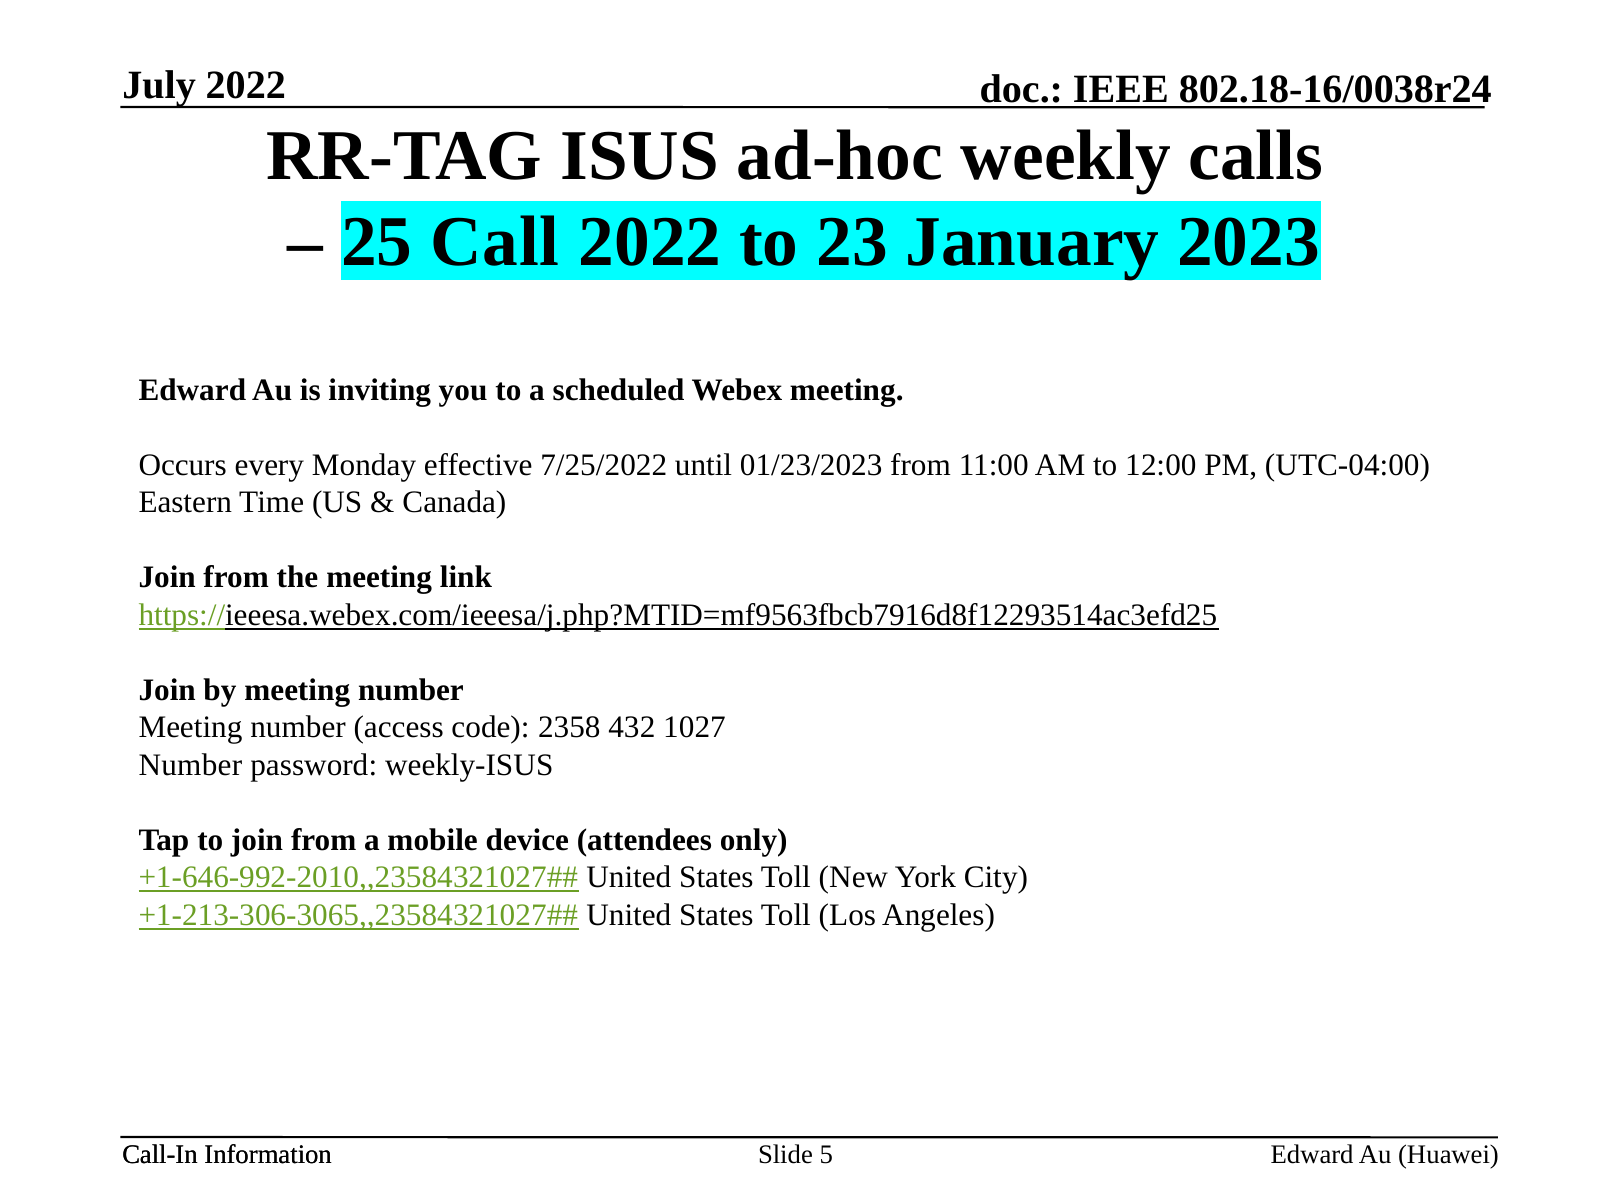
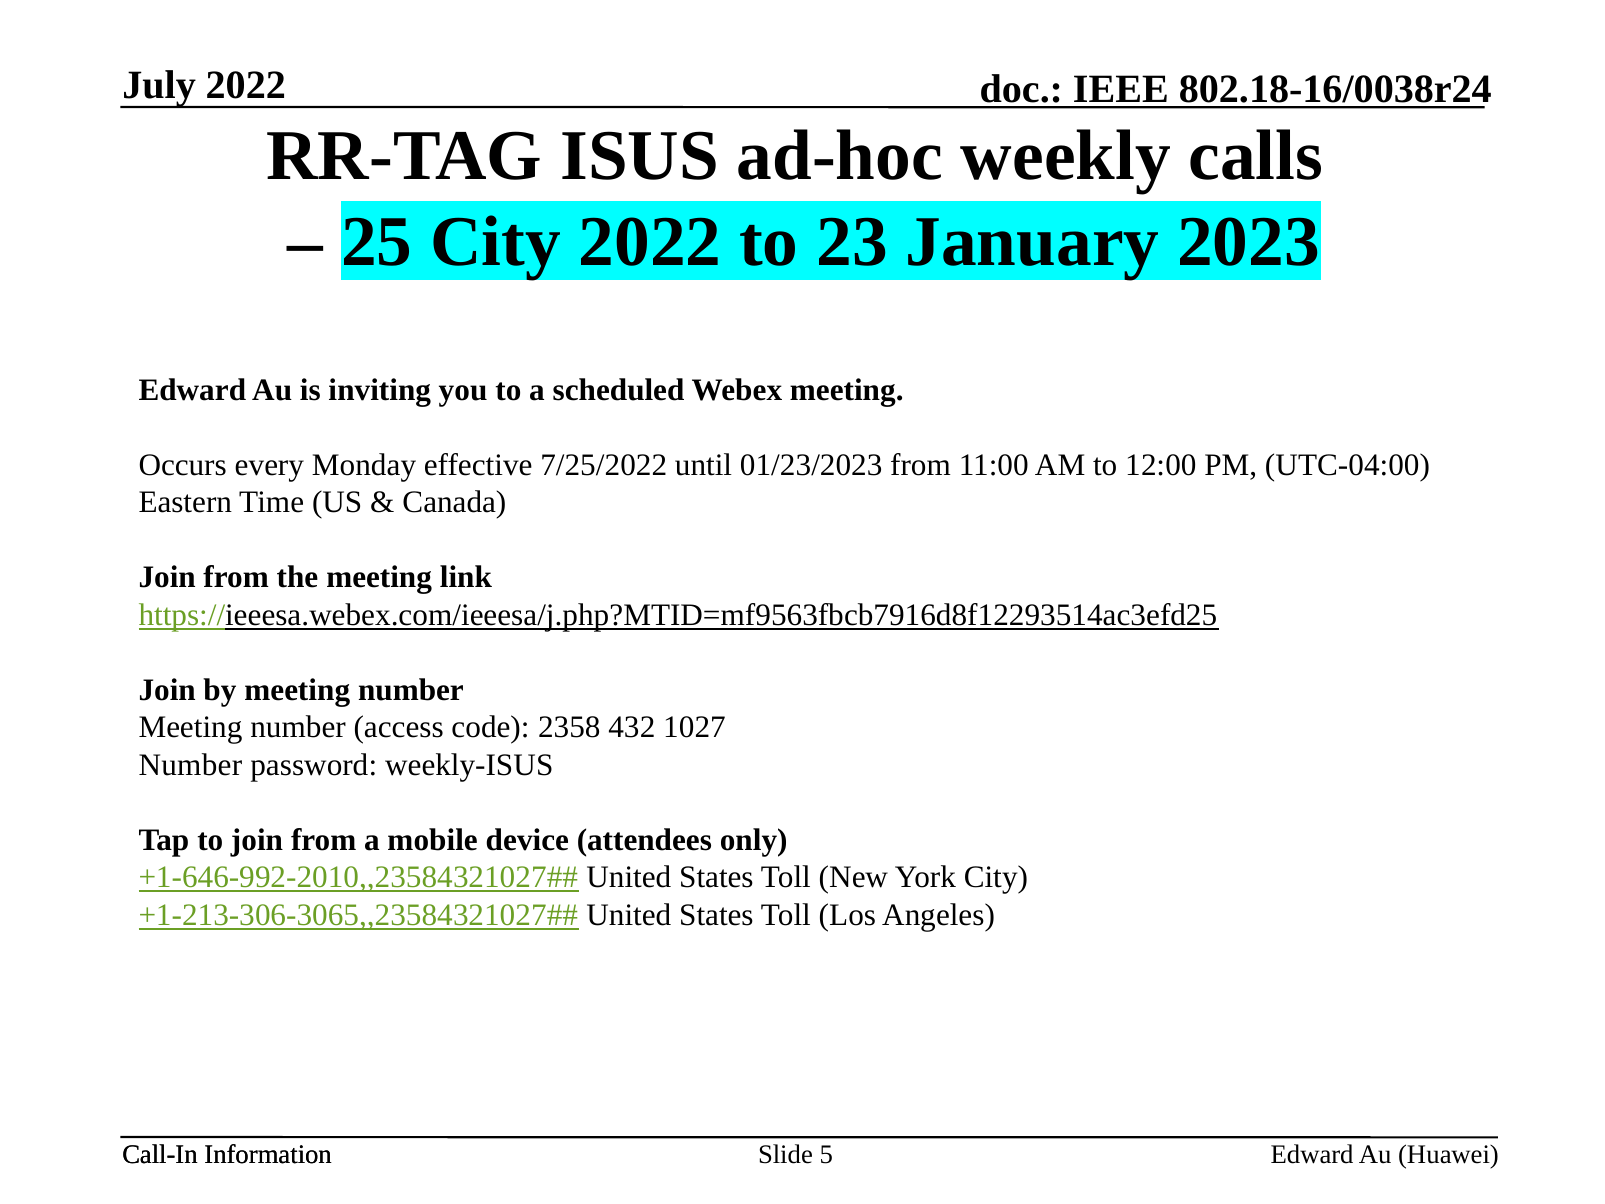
25 Call: Call -> City (495, 241)
